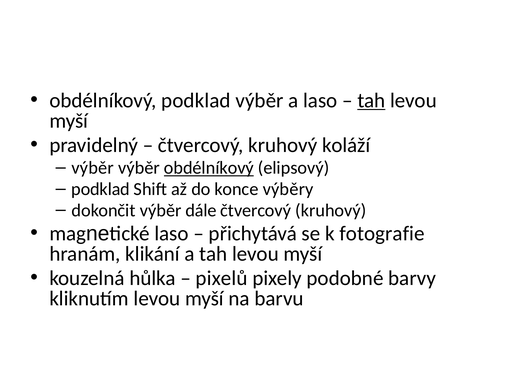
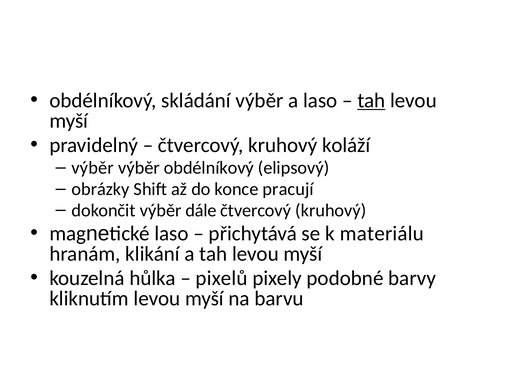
obdélníkový podklad: podklad -> skládání (196, 100)
obdélníkový underline: present -> none (209, 168)
podklad: podklad -> obrázky (100, 189)
konce výběry: výběry -> pracují (288, 189)
fotografie: fotografie -> materiálu (382, 233)
